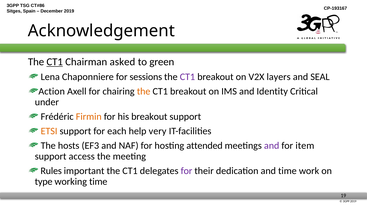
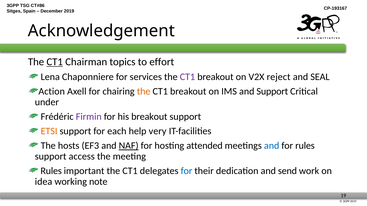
asked: asked -> topics (123, 62)
green: green -> effort (162, 62)
sessions: sessions -> services (146, 77)
layers: layers -> reject (279, 77)
and Identity: Identity -> Support (272, 92)
Firmin colour: orange -> purple (89, 117)
NAF underline: none -> present (129, 146)
and colour: purple -> blue (272, 146)
for item: item -> rules (305, 146)
for colour: purple -> blue (187, 171)
and time: time -> send (287, 171)
type: type -> idea (44, 182)
working time: time -> note (98, 182)
